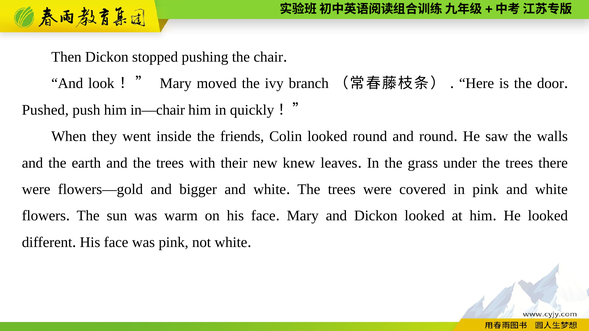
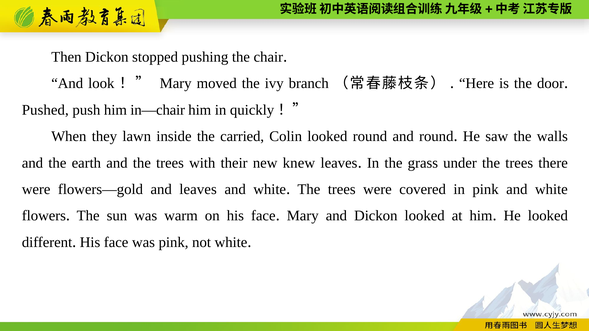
went: went -> lawn (137, 137)
friends: friends -> carried (242, 137)
and bigger: bigger -> leaves (198, 190)
